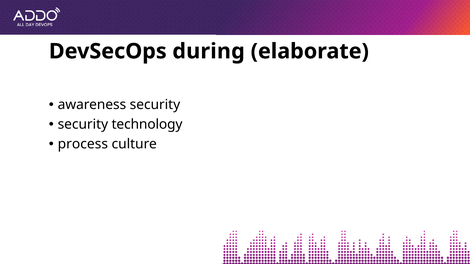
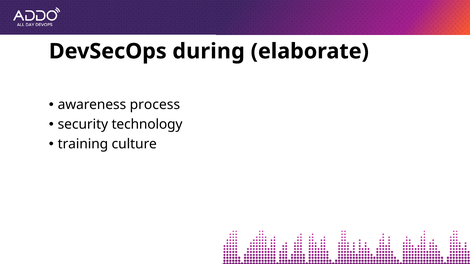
awareness security: security -> process (155, 105)
process: process -> training (83, 144)
